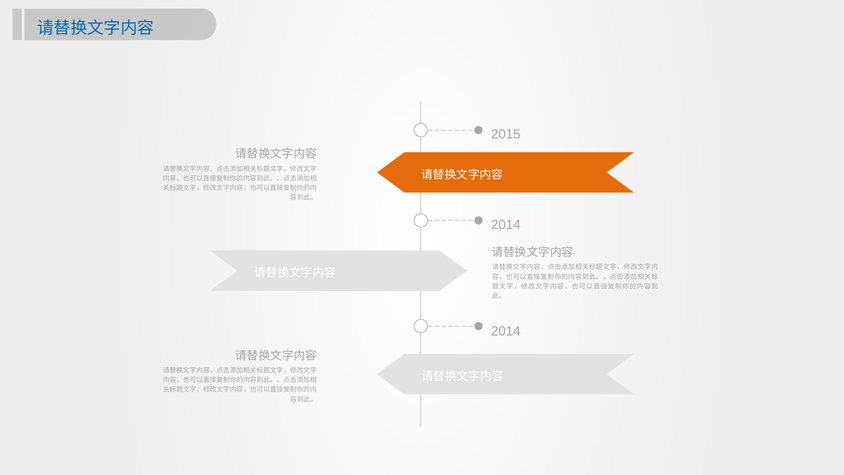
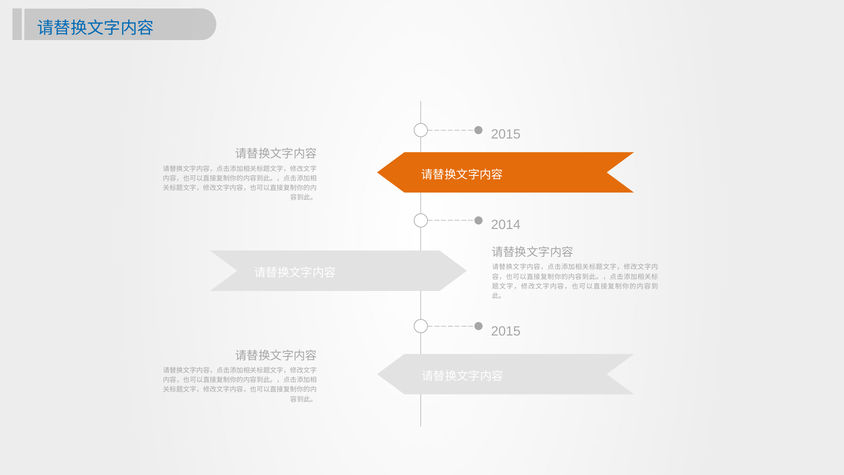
2014: 2014 -> 2015 (506, 331)
